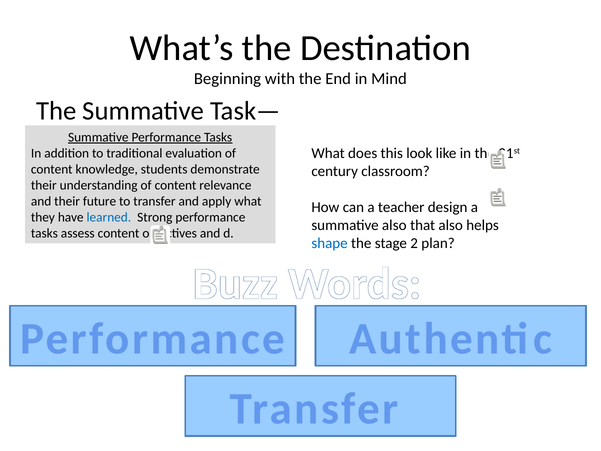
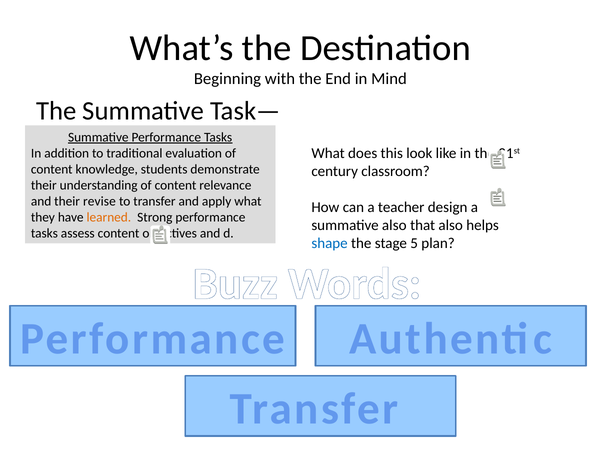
future: future -> revise (99, 201)
learned colour: blue -> orange (109, 217)
2: 2 -> 5 (414, 243)
